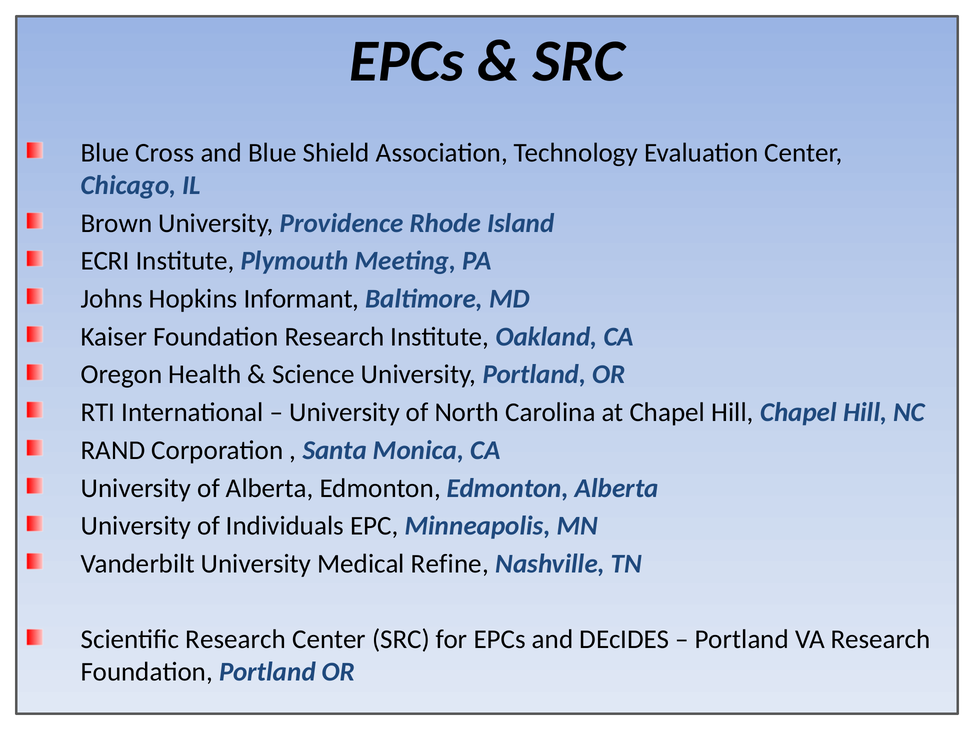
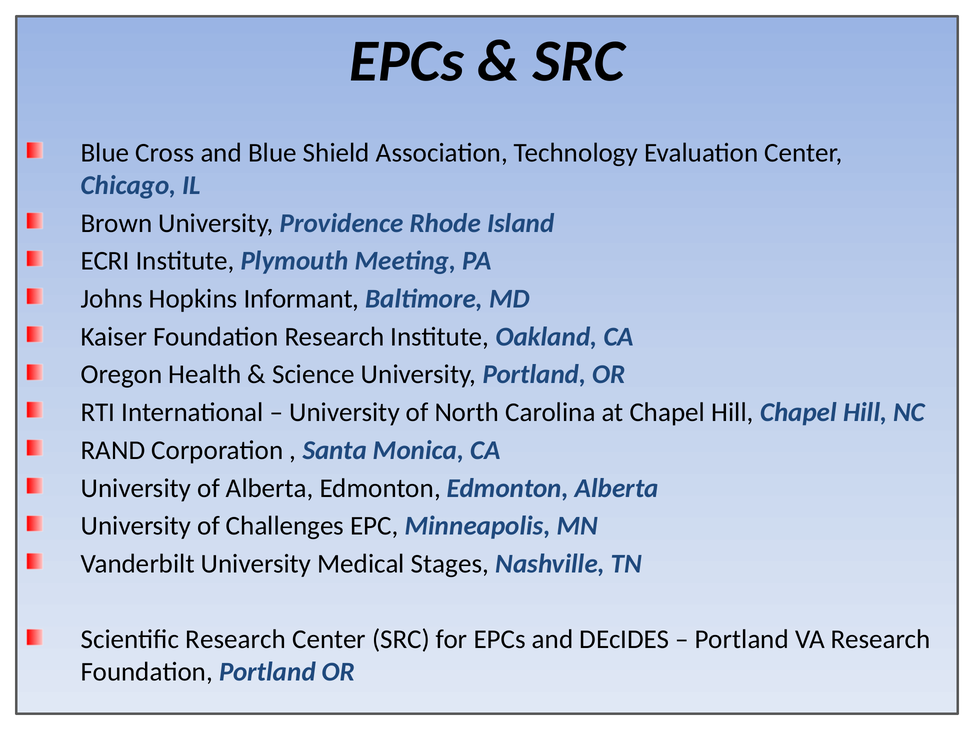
Individuals: Individuals -> Challenges (285, 526)
Refine: Refine -> Stages (450, 564)
